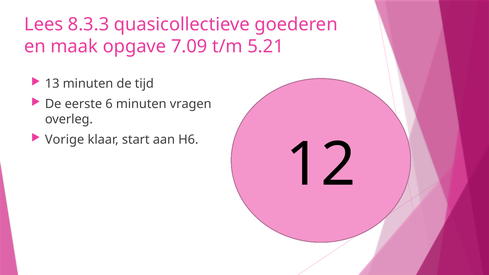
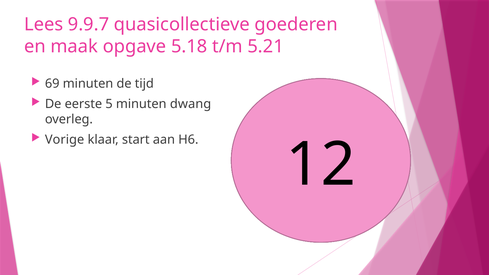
8.3.3: 8.3.3 -> 9.9.7 (89, 25)
7.09: 7.09 -> 5.18 (189, 47)
13: 13 -> 69 (52, 84)
6: 6 -> 5 (109, 104)
vragen: vragen -> dwang (191, 104)
